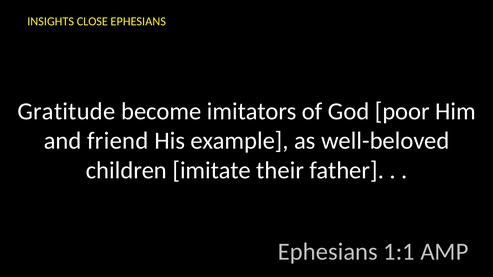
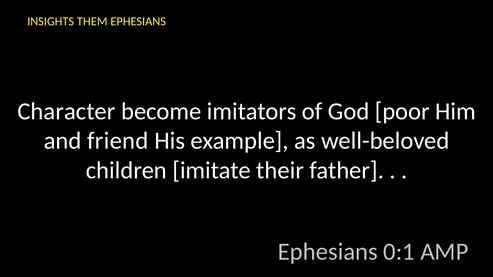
CLOSE: CLOSE -> THEM (92, 21)
Gratitude: Gratitude -> Character (66, 111)
1:1: 1:1 -> 0:1 (399, 252)
